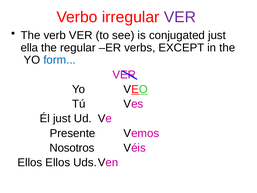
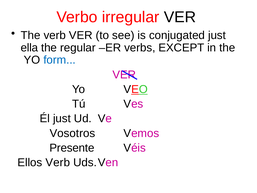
VER colour: purple -> black (180, 17)
Presente: Presente -> Vosotros (72, 133)
Nosotros: Nosotros -> Presente (72, 148)
Ellos Ellos: Ellos -> Verb (58, 162)
